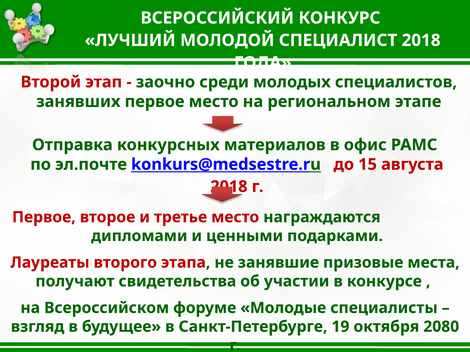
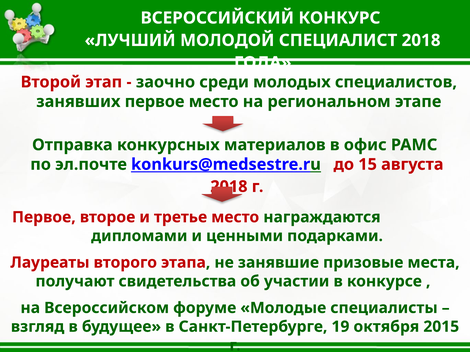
2080: 2080 -> 2015 (441, 327)
